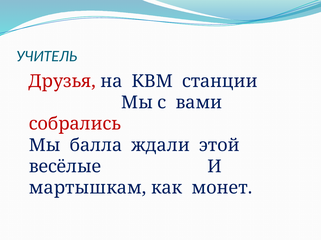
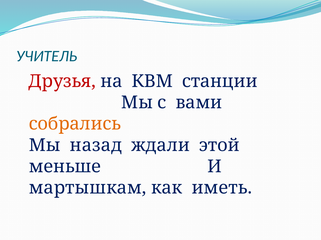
собрались colour: red -> orange (75, 124)
балла: балла -> назад (96, 146)
весёлые: весёлые -> меньше (65, 167)
монет: монет -> иметь (222, 188)
